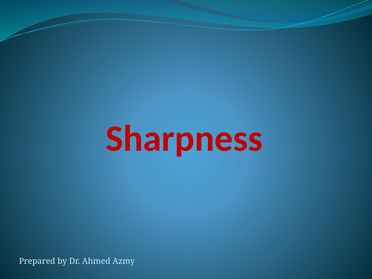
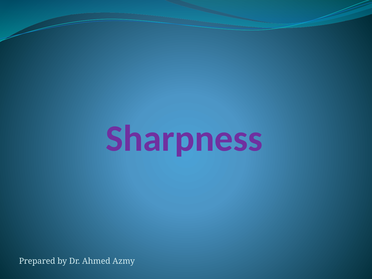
Sharpness colour: red -> purple (184, 139)
